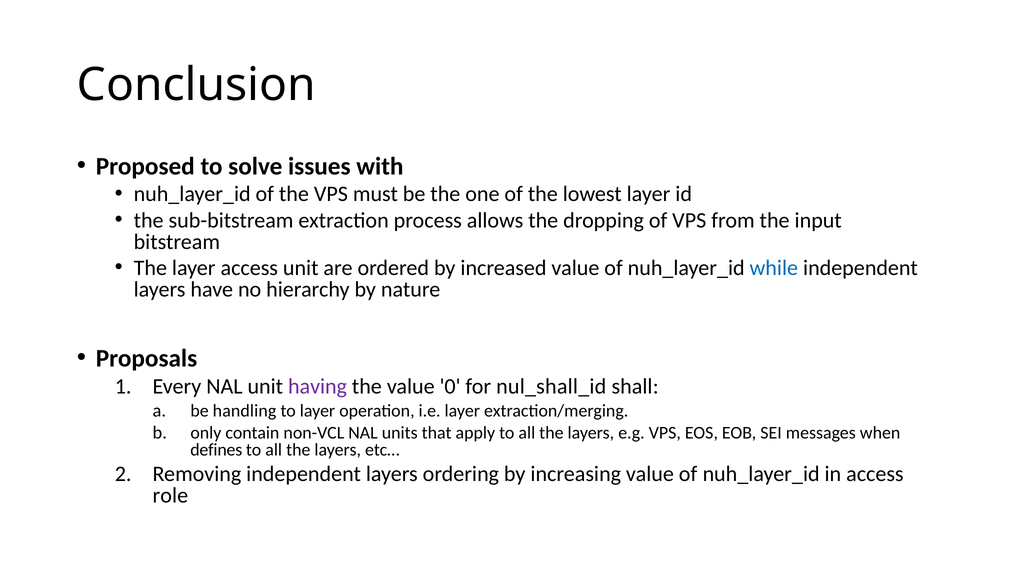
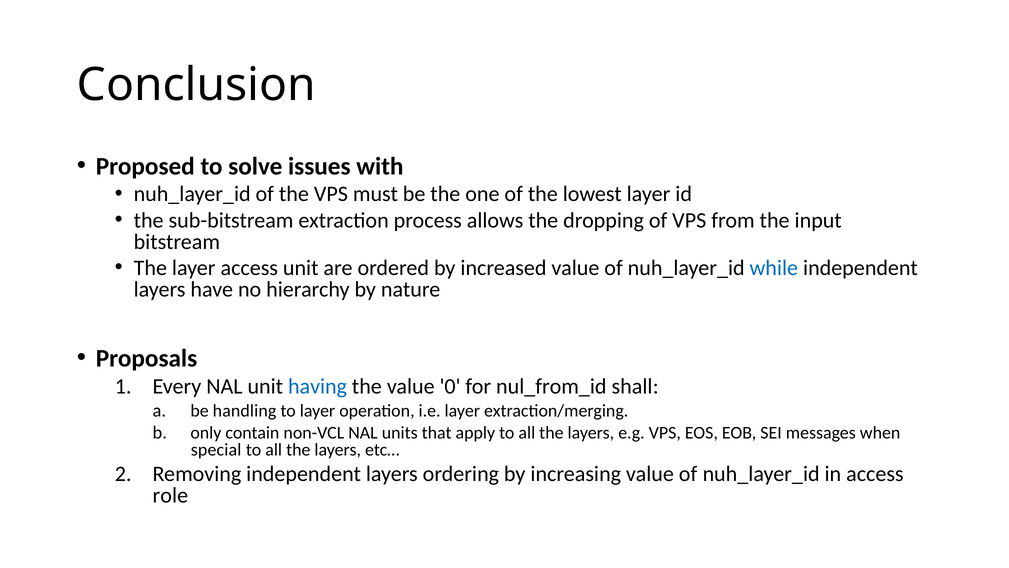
having colour: purple -> blue (318, 386)
nul_shall_id: nul_shall_id -> nul_from_id (551, 386)
defines: defines -> special (216, 450)
